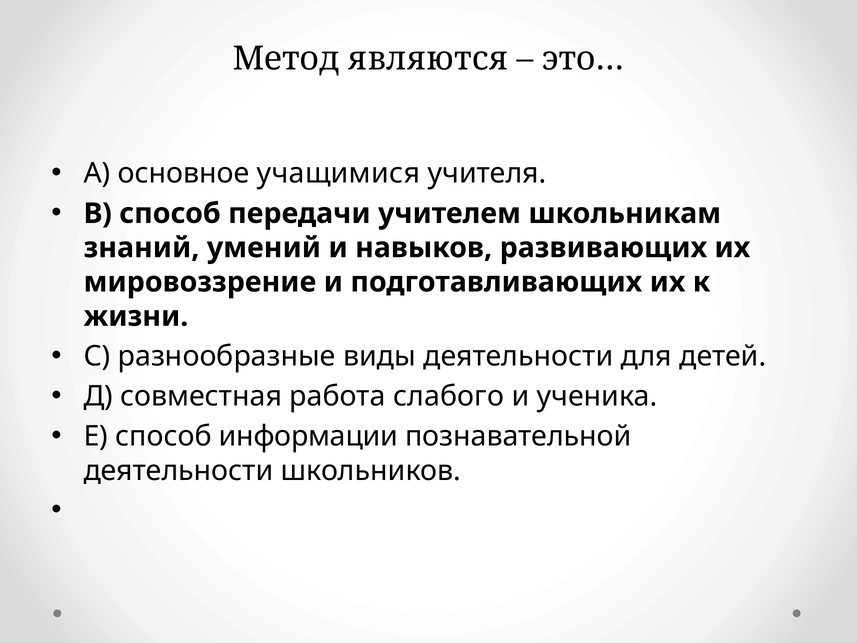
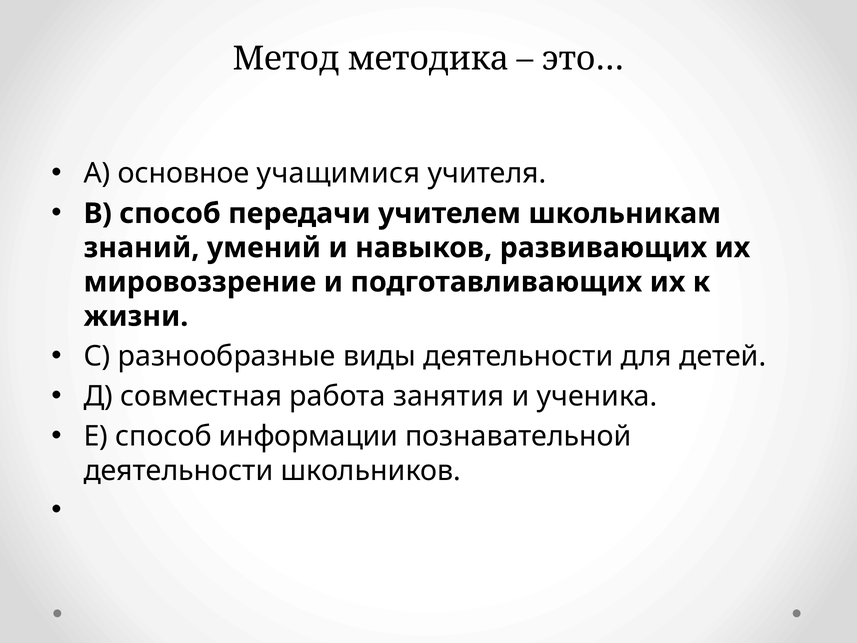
являются: являются -> методика (428, 59)
слабого: слабого -> занятия (449, 396)
